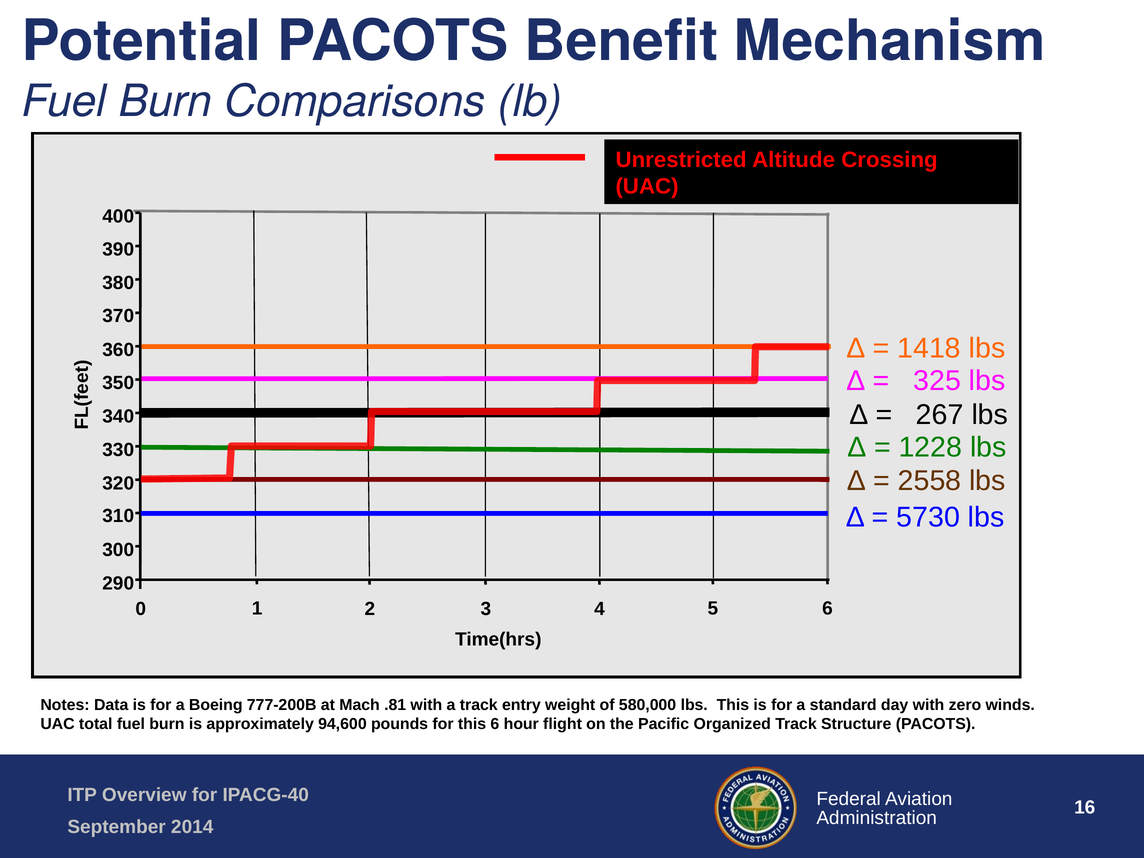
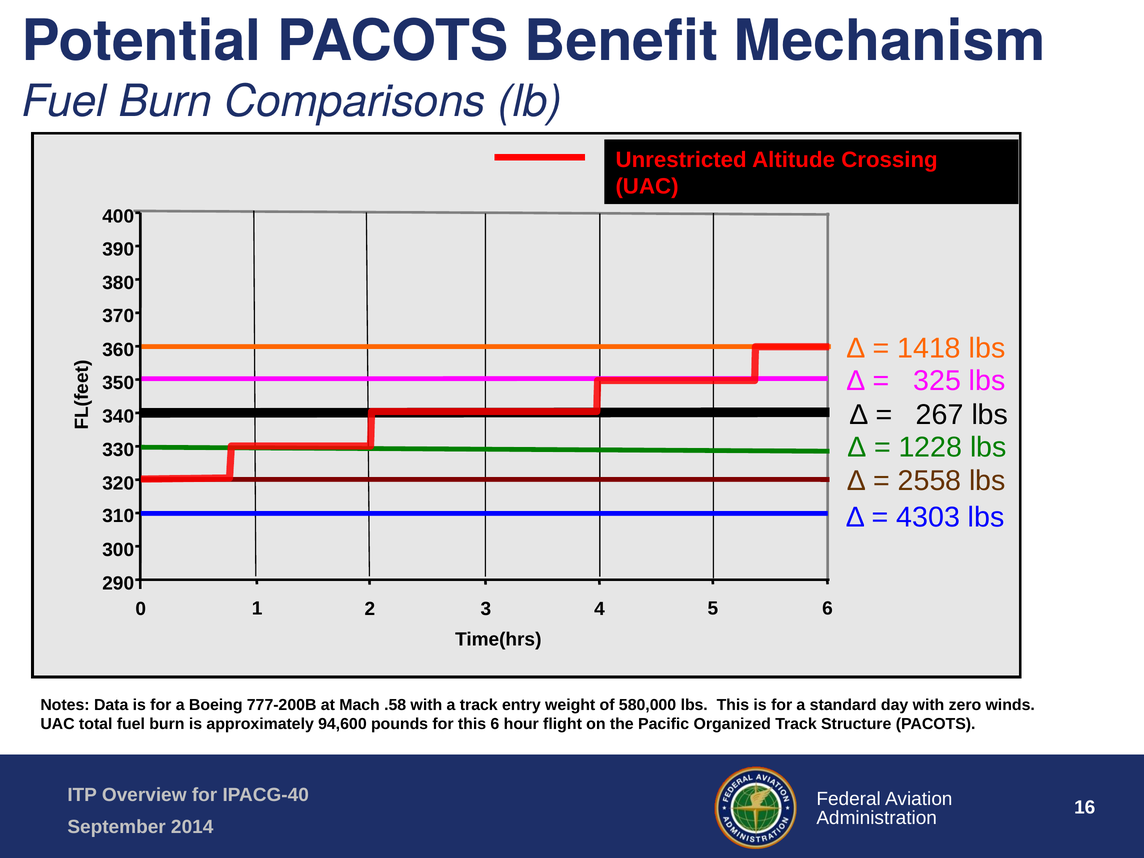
5730: 5730 -> 4303 (928, 518)
.81: .81 -> .58 (395, 705)
